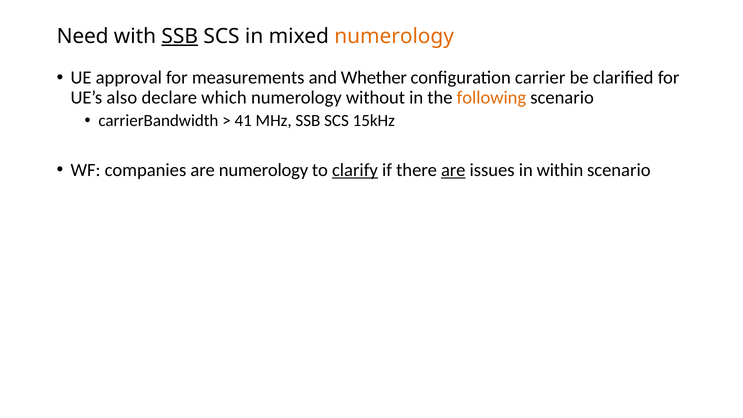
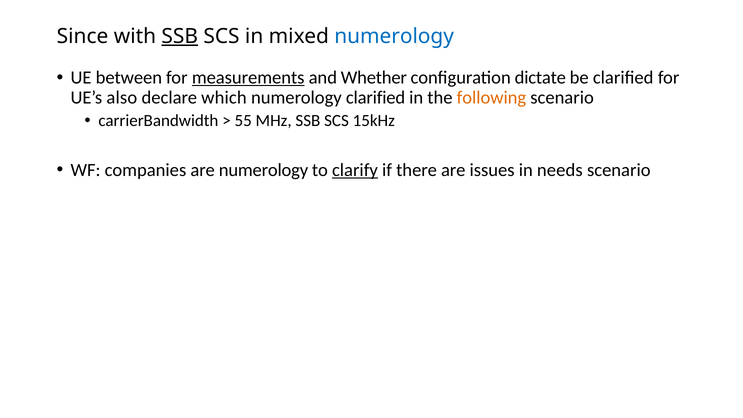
Need: Need -> Since (82, 36)
numerology colour: orange -> blue (394, 36)
approval: approval -> between (129, 78)
measurements underline: none -> present (248, 78)
carrier: carrier -> dictate (540, 78)
numerology without: without -> clarified (376, 98)
41: 41 -> 55 (243, 121)
are underline: present -> none (453, 170)
within: within -> needs (560, 170)
